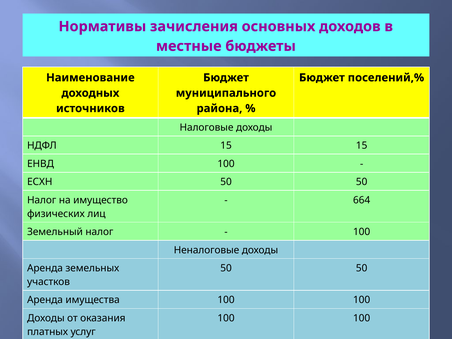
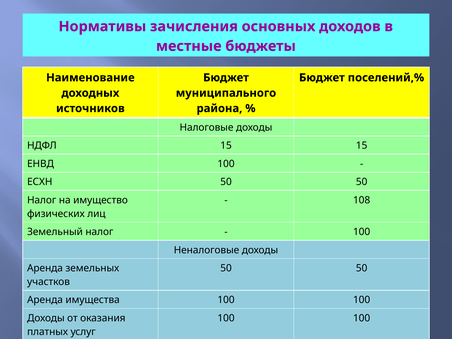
664: 664 -> 108 (362, 200)
